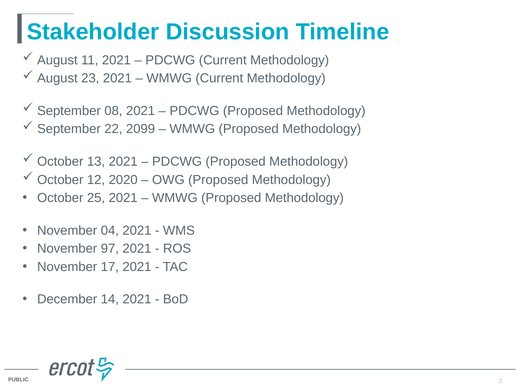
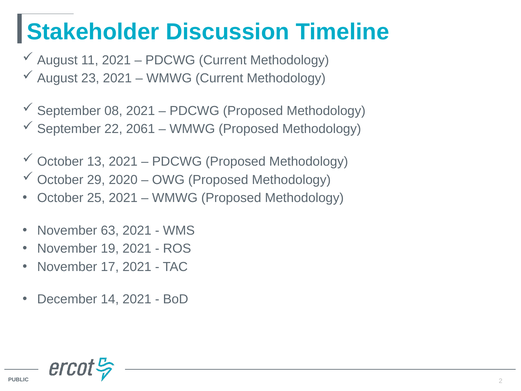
2099: 2099 -> 2061 (141, 129)
12: 12 -> 29 (96, 180)
04: 04 -> 63 (110, 230)
97: 97 -> 19 (110, 248)
